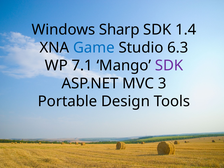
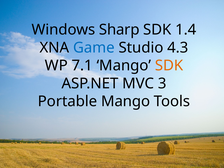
6.3: 6.3 -> 4.3 (178, 48)
SDK colour: purple -> orange (169, 66)
Portable Design: Design -> Mango (126, 101)
